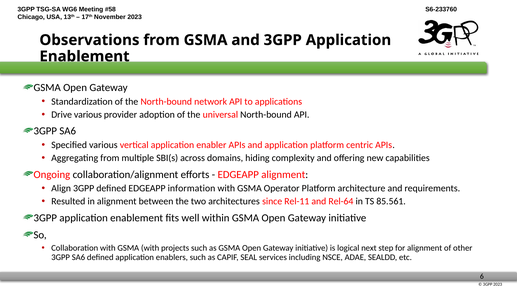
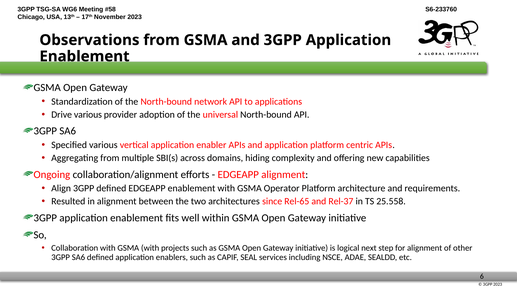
EDGEAPP information: information -> enablement (192, 188)
Rel-11: Rel-11 -> Rel-65 (297, 201)
Rel-64: Rel-64 -> Rel-37 (341, 201)
85.561: 85.561 -> 25.558 (391, 201)
